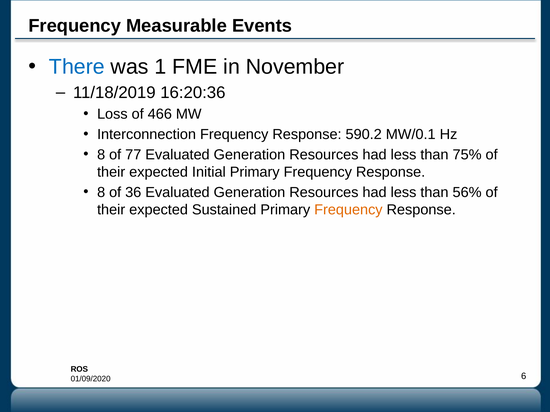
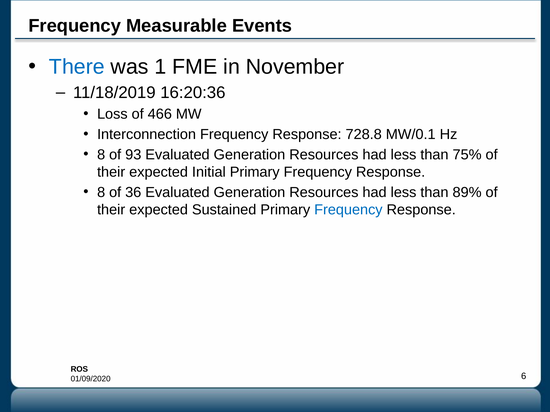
590.2: 590.2 -> 728.8 (364, 135)
77: 77 -> 93 (133, 155)
56%: 56% -> 89% (467, 193)
Frequency colour: orange -> blue (348, 210)
